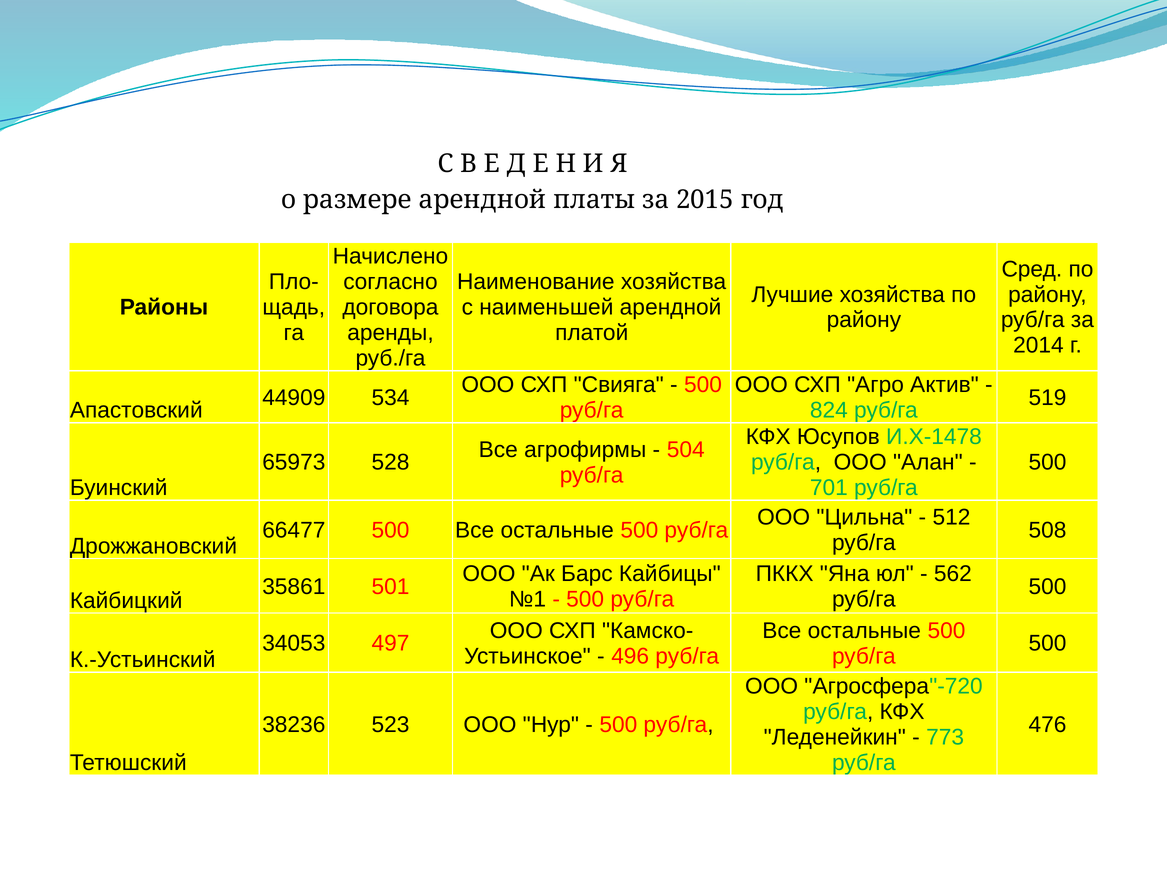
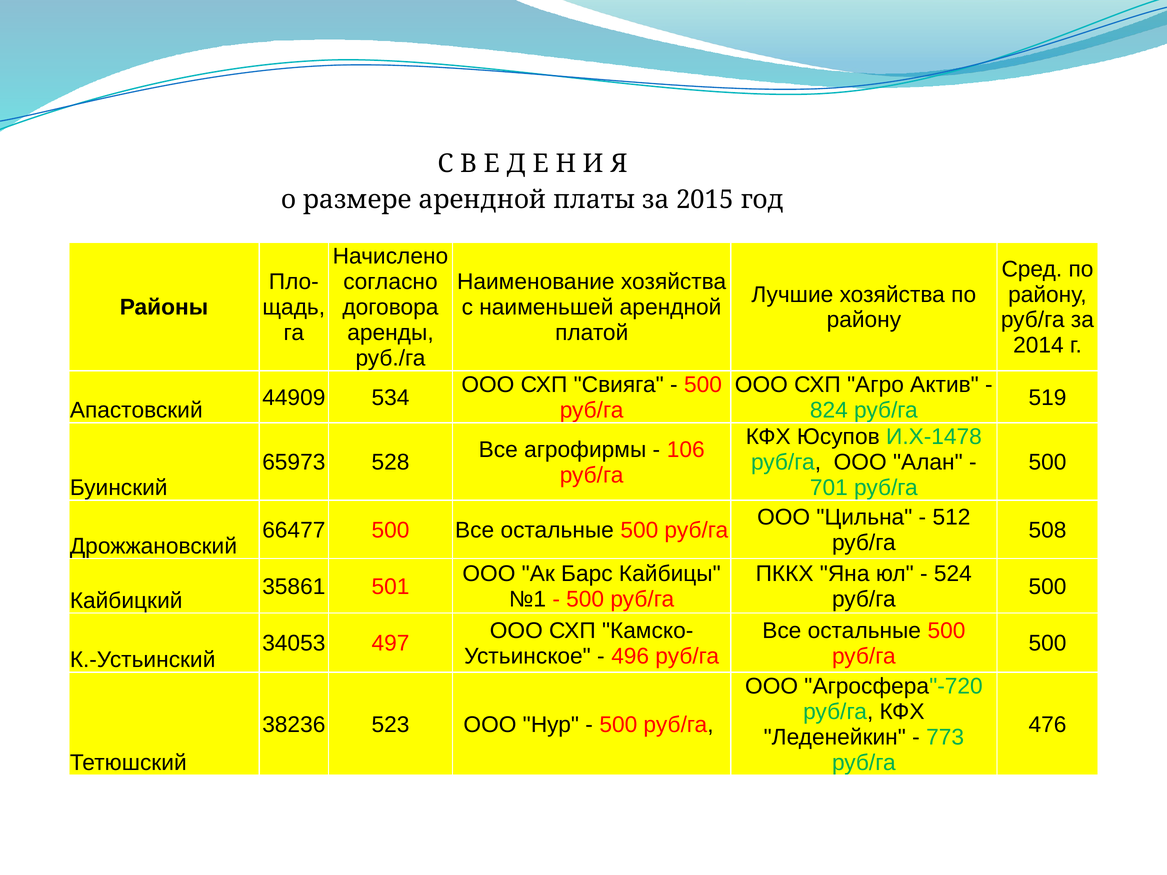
504: 504 -> 106 (686, 450)
562: 562 -> 524 (953, 574)
